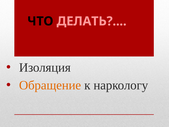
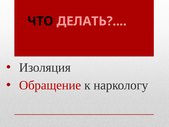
Обращение colour: orange -> red (50, 85)
